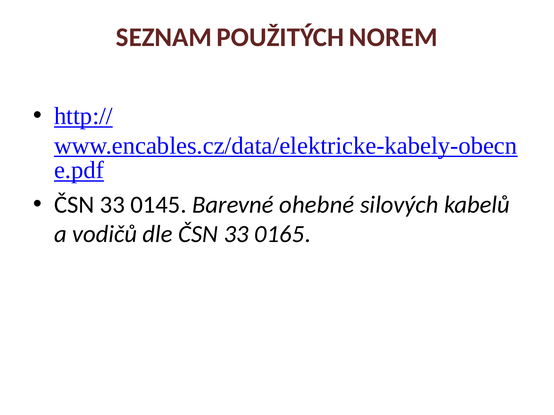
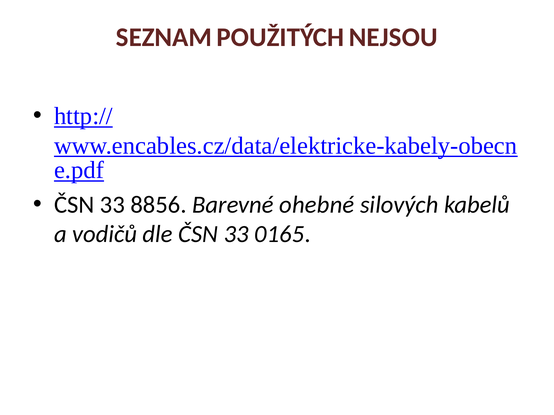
NOREM: NOREM -> NEJSOU (393, 37)
0145: 0145 -> 8856 (159, 205)
